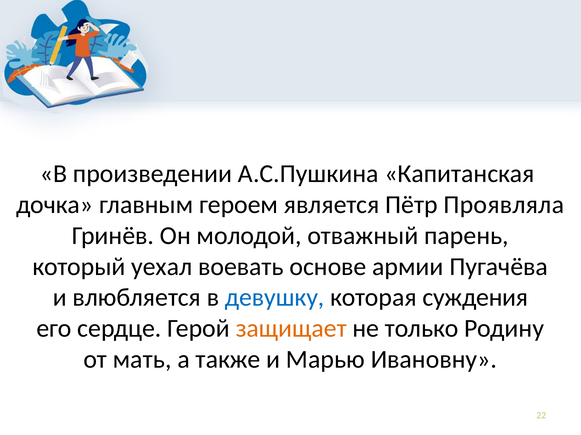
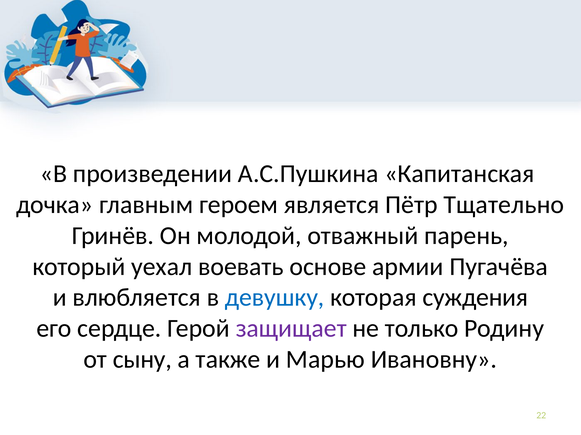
Проявляла: Проявляла -> Тщательно (504, 205)
защищает colour: orange -> purple (291, 329)
мать: мать -> сыну (142, 360)
